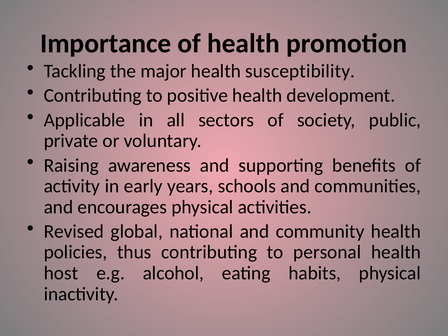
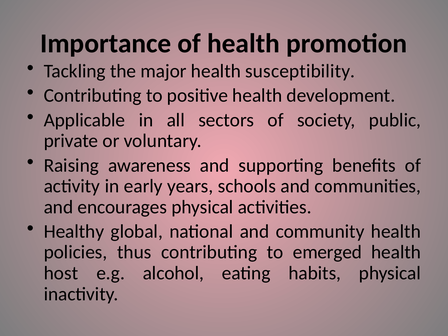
Revised: Revised -> Healthy (74, 231)
personal: personal -> emerged (327, 252)
